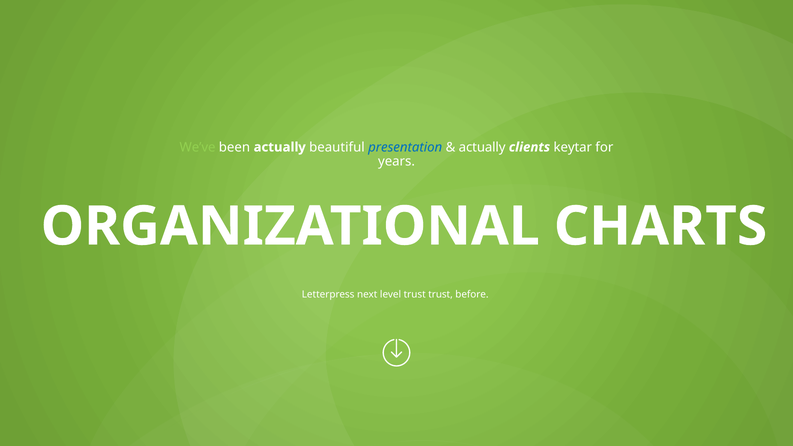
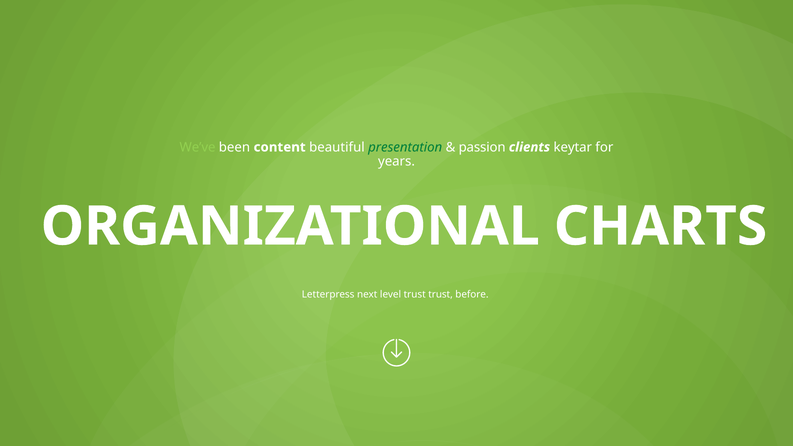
been actually: actually -> content (280, 147)
presentation colour: blue -> green (405, 147)
actually: actually -> passion (482, 147)
